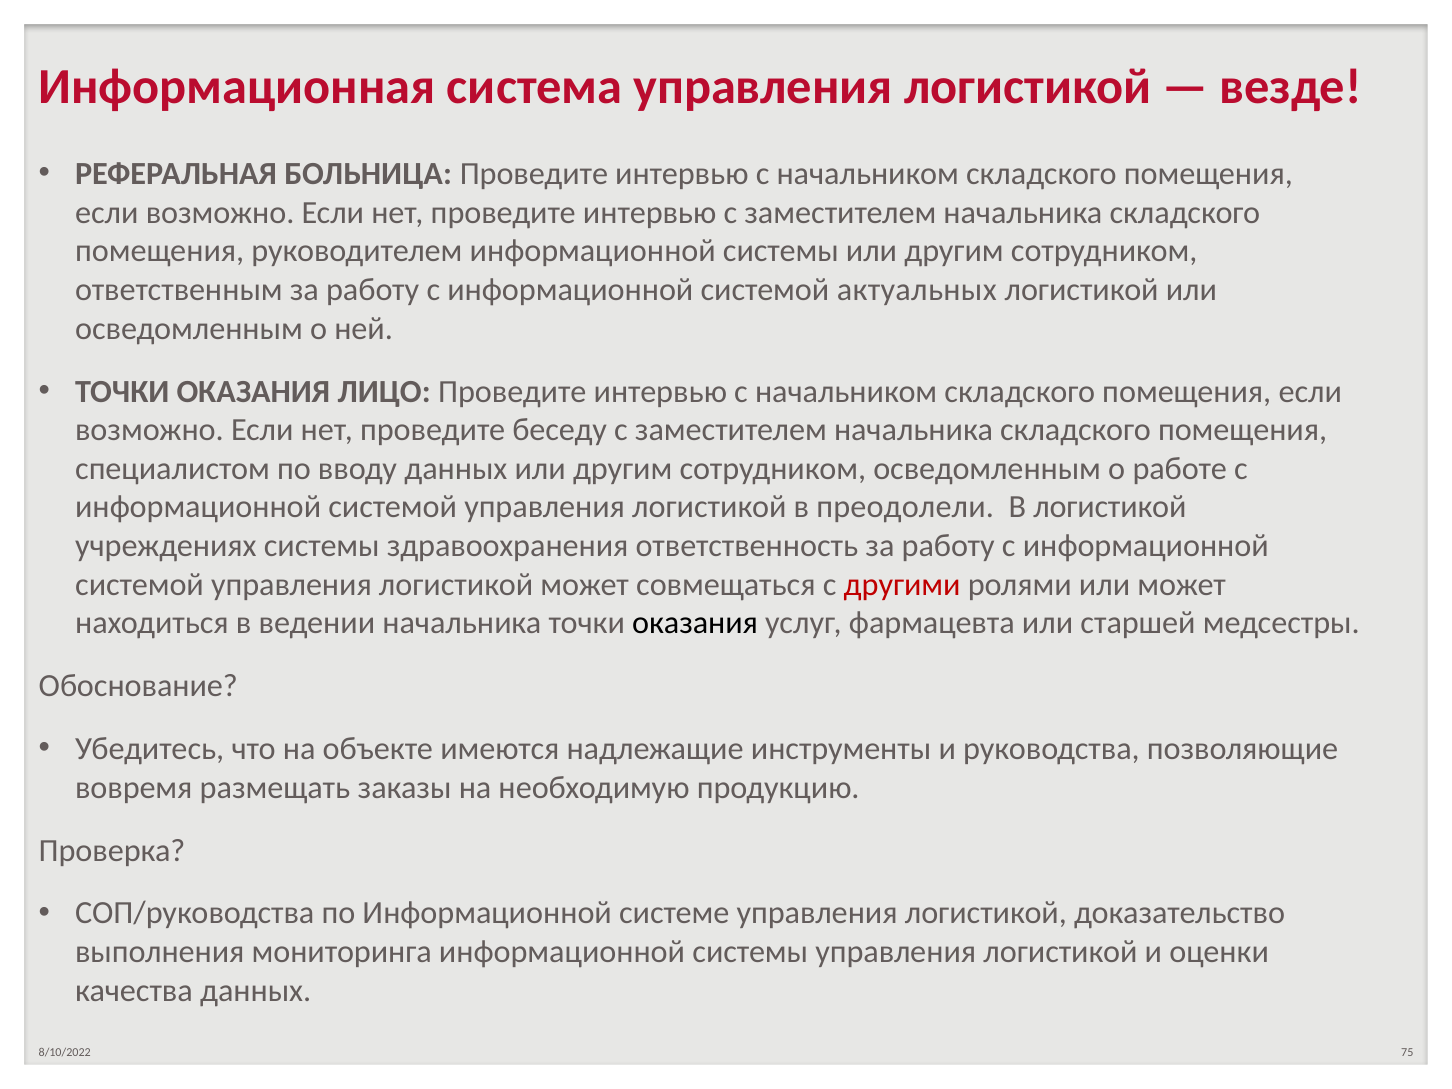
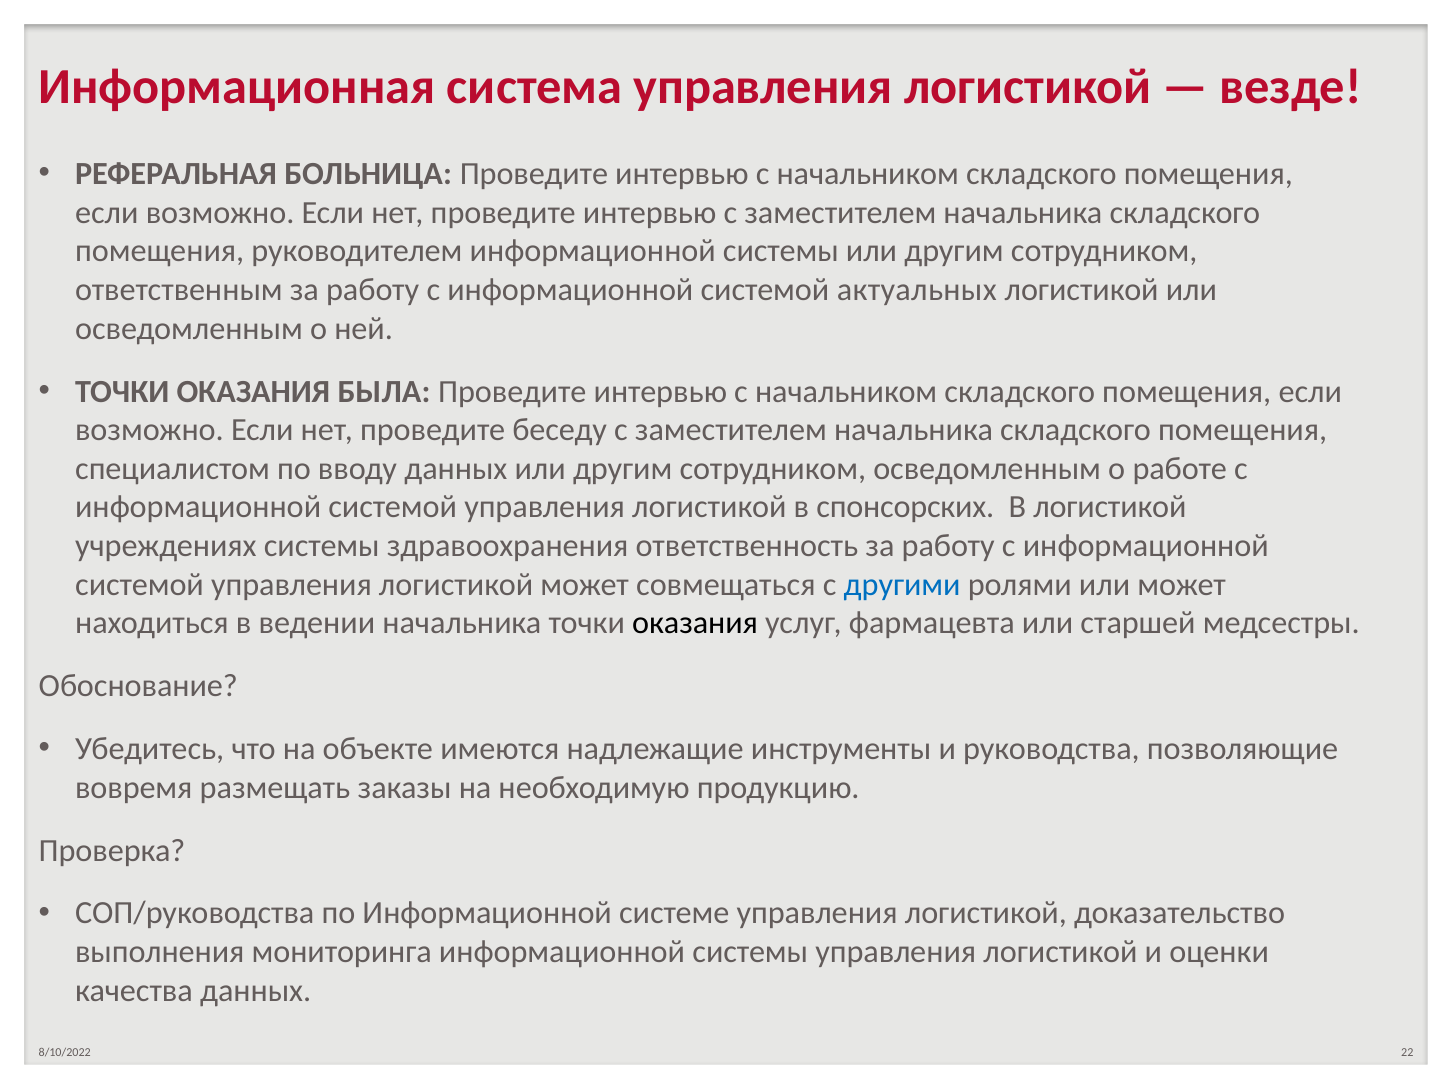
ЛИЦО: ЛИЦО -> БЫЛА (384, 391)
преодолели: преодолели -> спонсорских (905, 507)
другими colour: red -> blue (902, 585)
75: 75 -> 22 (1407, 1052)
